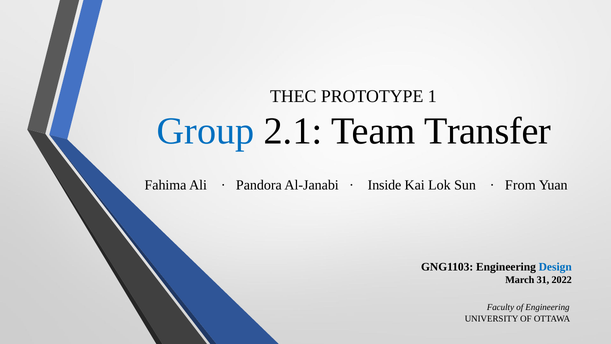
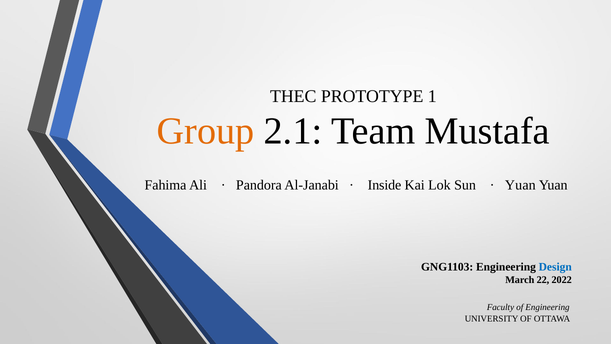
Group colour: blue -> orange (206, 131)
Transfer: Transfer -> Mustafa (487, 131)
From: From -> Yuan (520, 185)
31: 31 -> 22 (543, 280)
